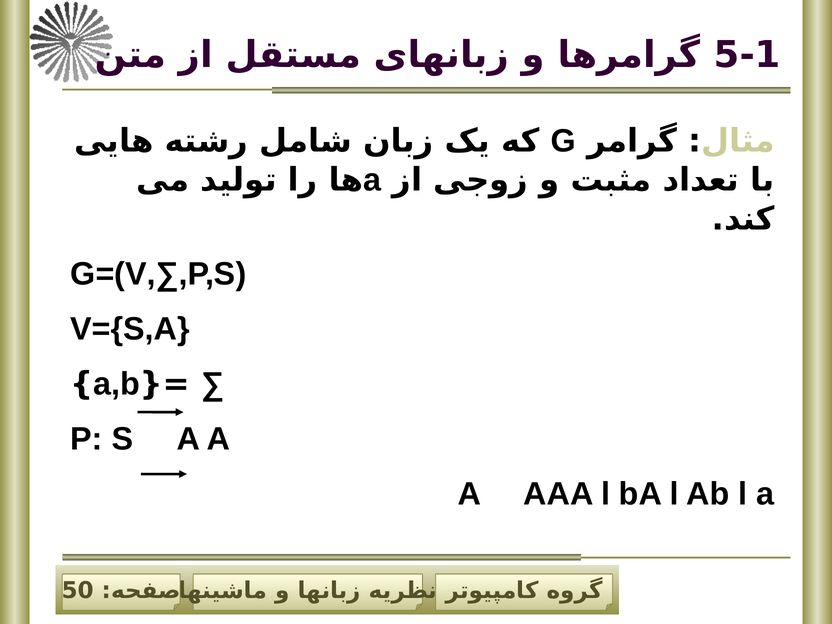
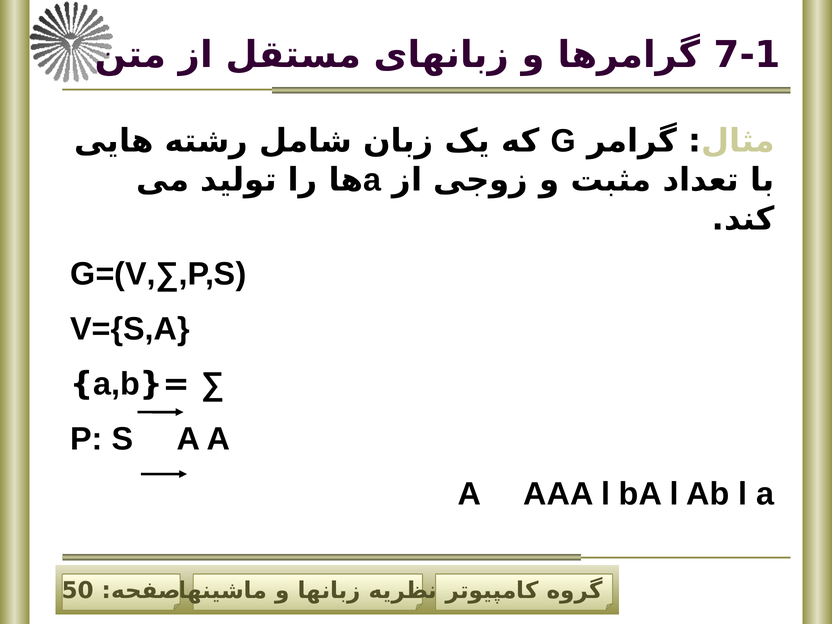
5-1: 5-1 -> 7-1 (747, 55)
